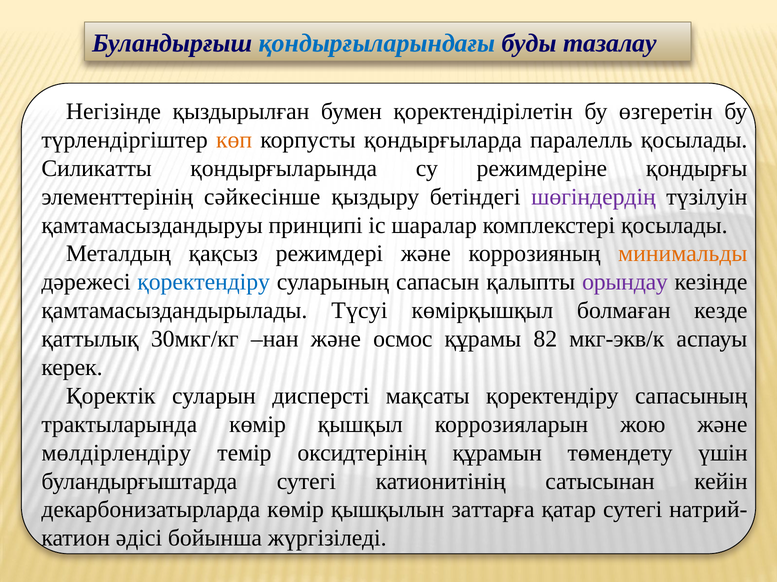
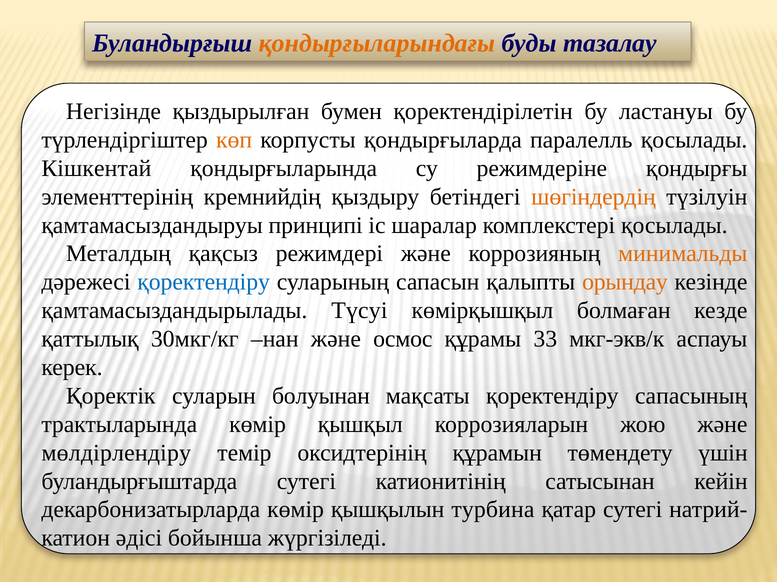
қондырғыларындағы colour: blue -> orange (377, 43)
өзгеретін: өзгеретін -> ластануы (666, 112)
Силикатты: Силикатты -> Кішкентай (96, 169)
сәйкесінше: сәйкесінше -> кремнийдің (262, 197)
шөгіндердің colour: purple -> orange (593, 197)
орындау colour: purple -> orange (625, 282)
82: 82 -> 33 (545, 339)
дисперсті: дисперсті -> болуынан (321, 396)
заттарға: заттарға -> турбина (493, 510)
